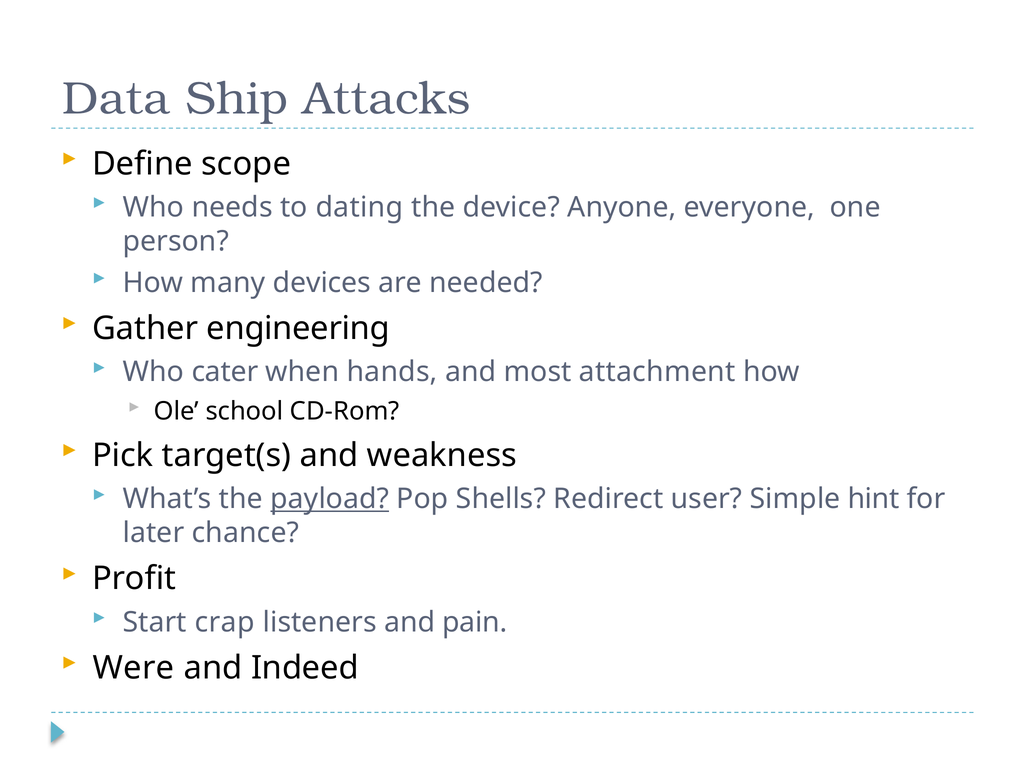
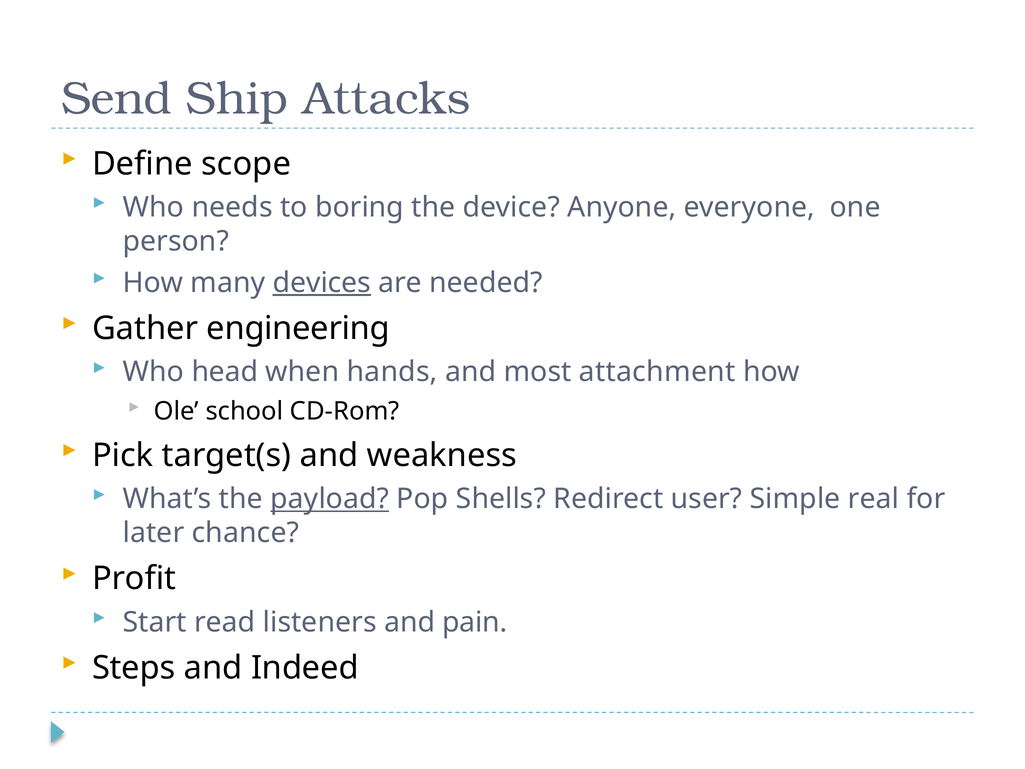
Data: Data -> Send (117, 99)
dating: dating -> boring (360, 207)
devices underline: none -> present (322, 283)
cater: cater -> head (225, 372)
hint: hint -> real (873, 499)
crap: crap -> read (225, 622)
Were: Were -> Steps (134, 668)
